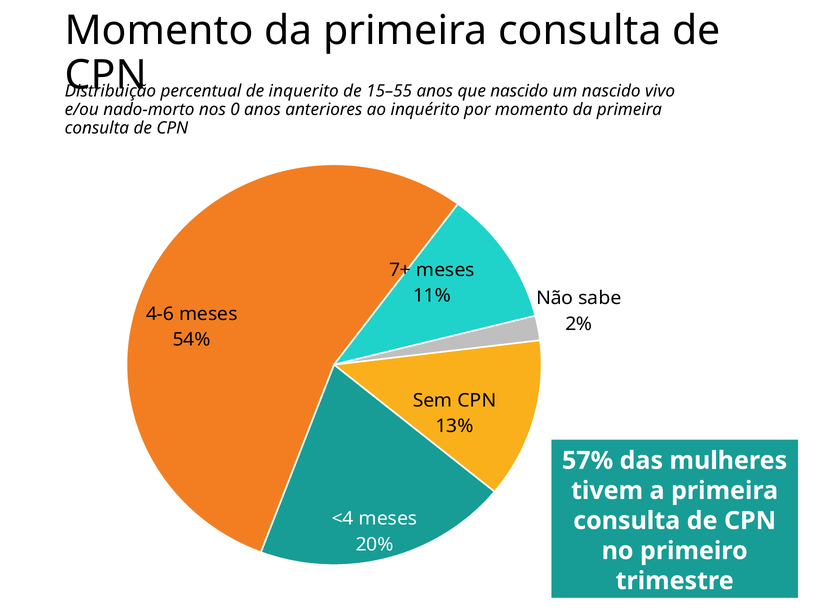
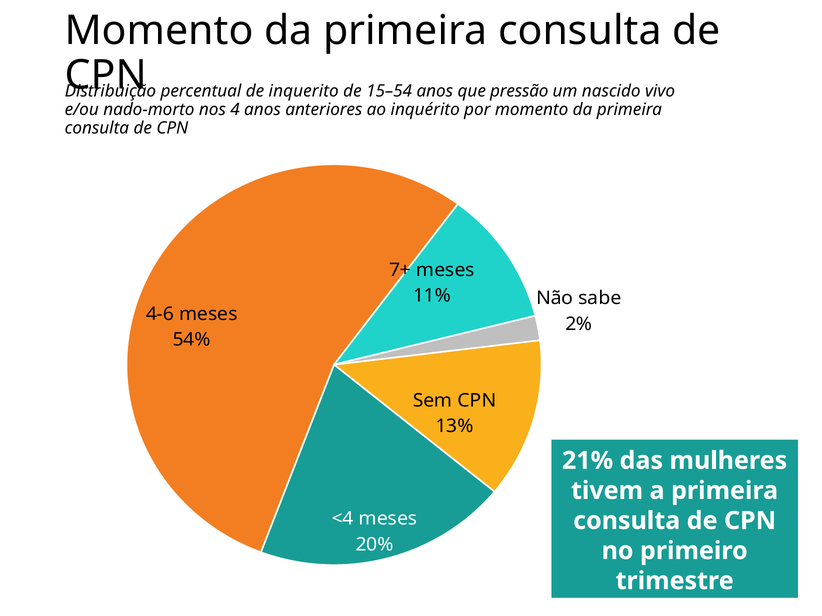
15–55: 15–55 -> 15–54 (389, 91)
que nascido: nascido -> pressão (519, 91)
0: 0 -> 4 (235, 110)
57%: 57% -> 21% (588, 461)
